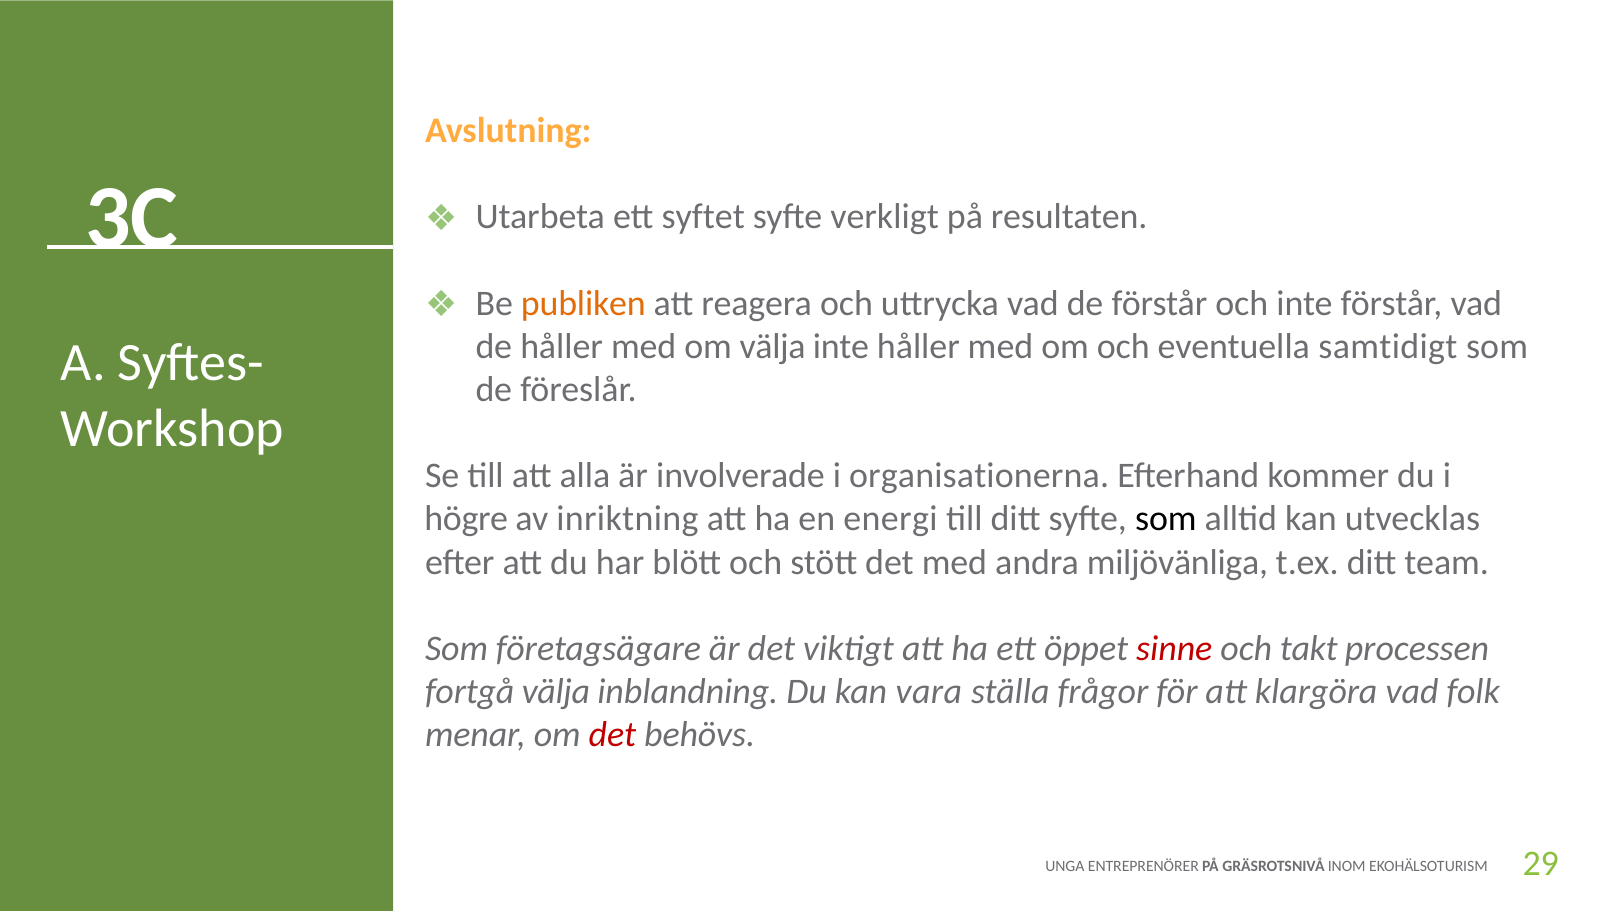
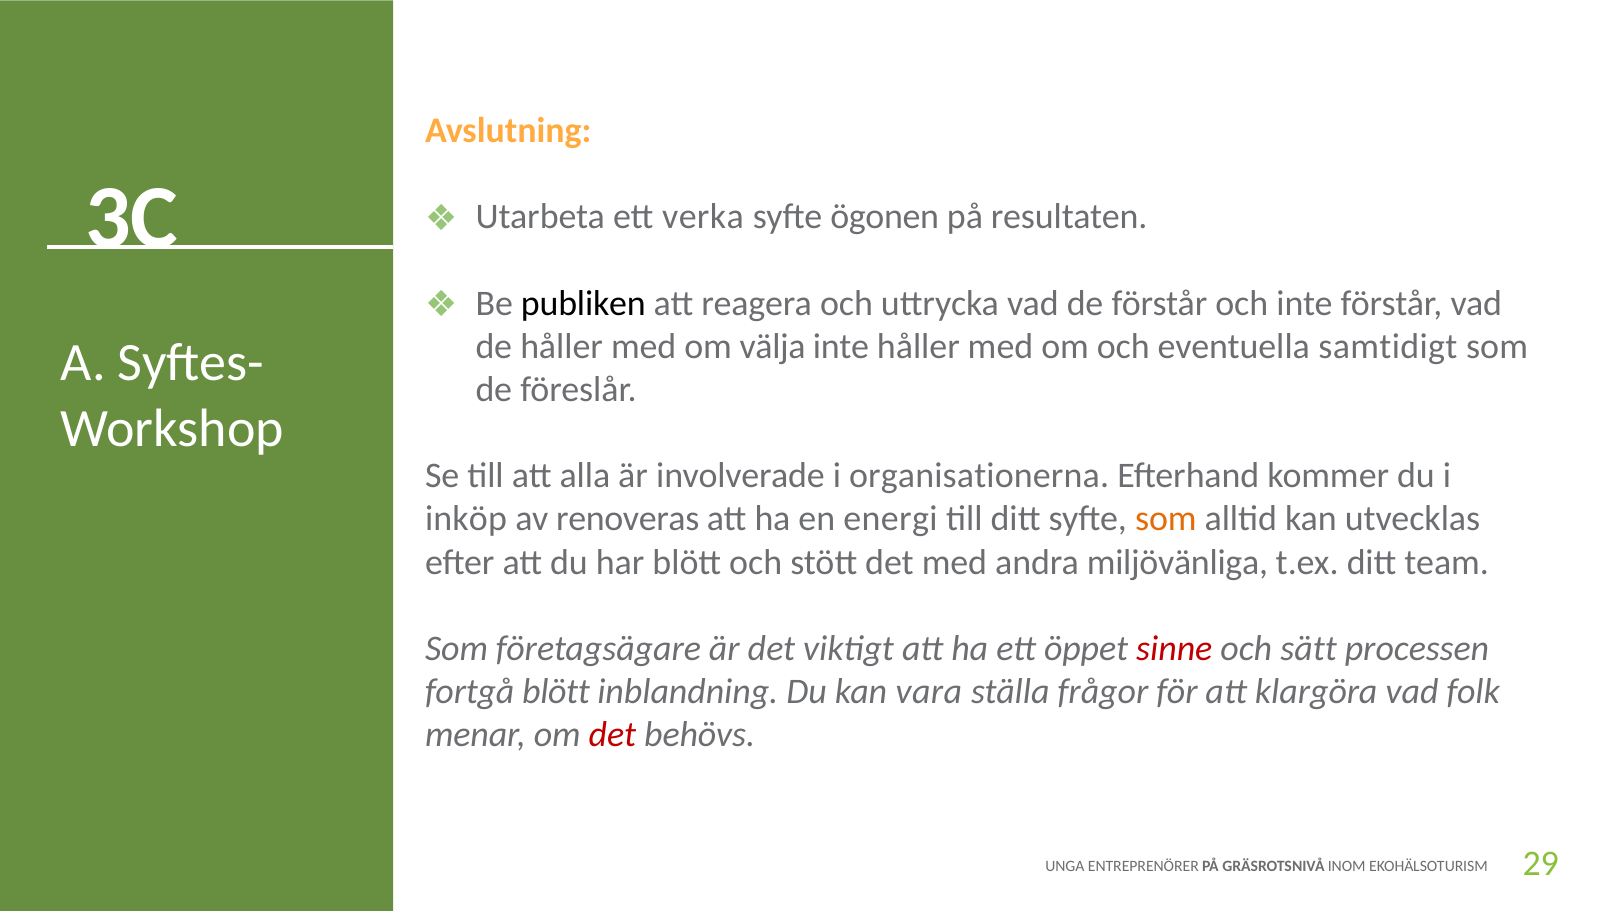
syftet: syftet -> verka (703, 217)
verkligt: verkligt -> ögonen (885, 217)
publiken colour: orange -> black (583, 303)
högre: högre -> inköp (466, 519)
inriktning: inriktning -> renoveras (628, 519)
som colour: black -> orange (1166, 519)
takt: takt -> sätt (1309, 648)
fortgå välja: välja -> blött (556, 691)
